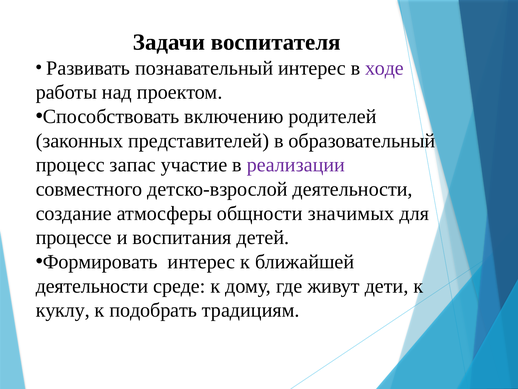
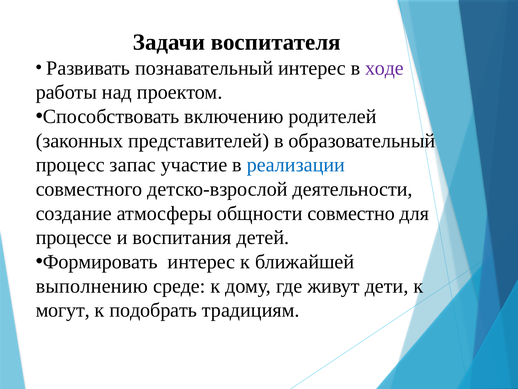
реализации colour: purple -> blue (296, 165)
значимых: значимых -> совместно (351, 213)
деятельности: деятельности -> выполнению (92, 286)
куклу: куклу -> могут (63, 310)
